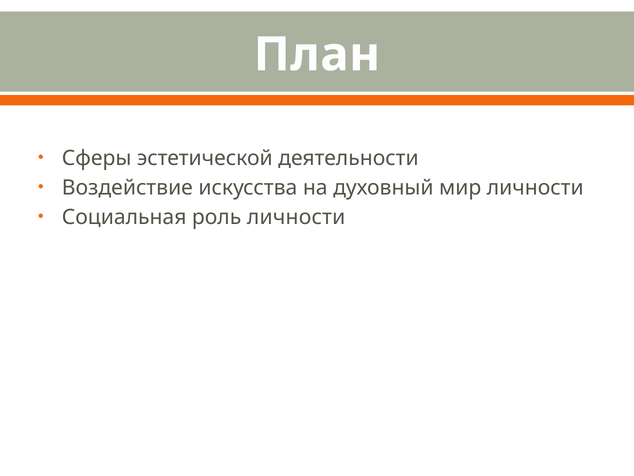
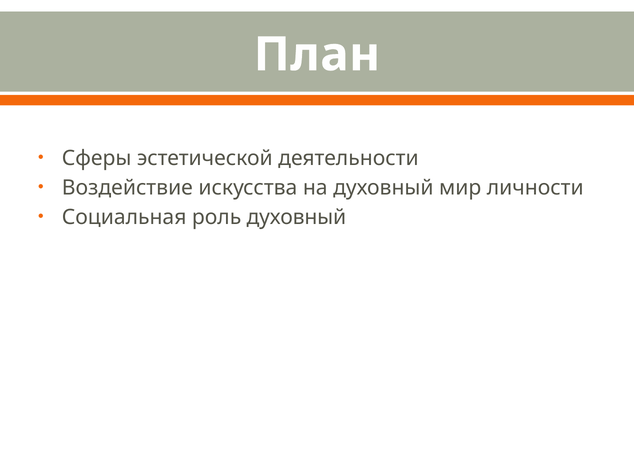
роль личности: личности -> духовный (296, 217)
